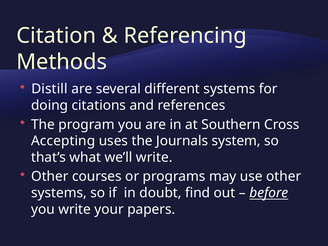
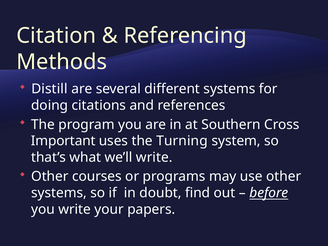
Accepting: Accepting -> Important (63, 141)
Journals: Journals -> Turning (182, 141)
